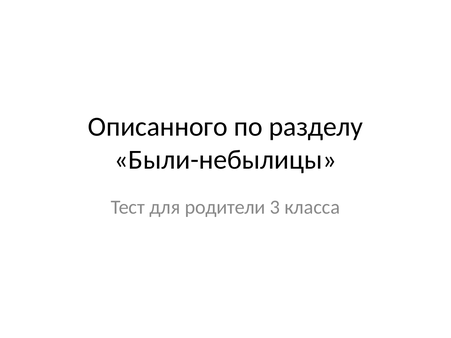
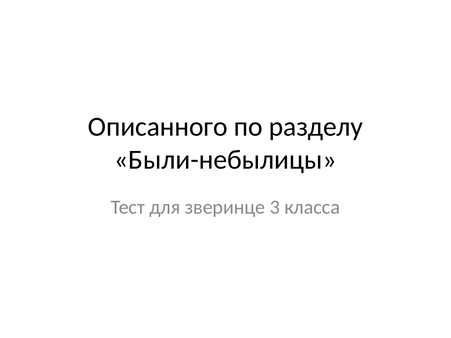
родители: родители -> зверинце (225, 207)
